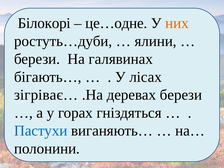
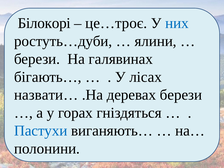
це…одне: це…одне -> це…троє (116, 23)
них colour: orange -> blue (177, 23)
зігріває…: зігріває… -> назвати… (46, 95)
